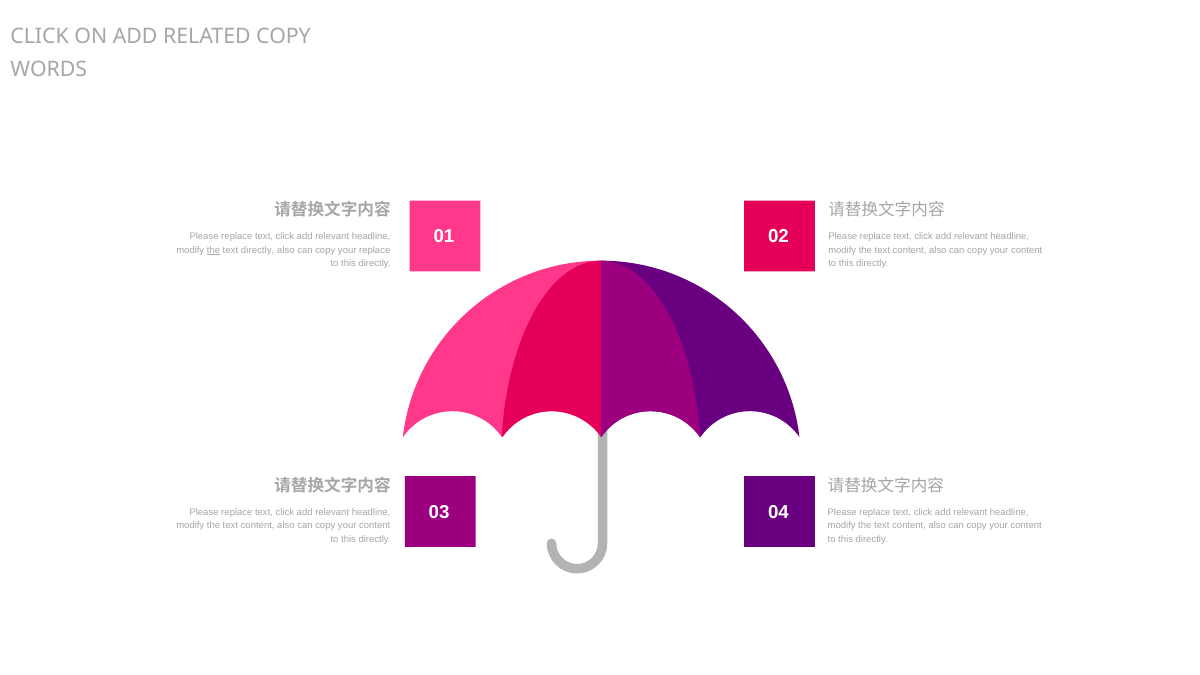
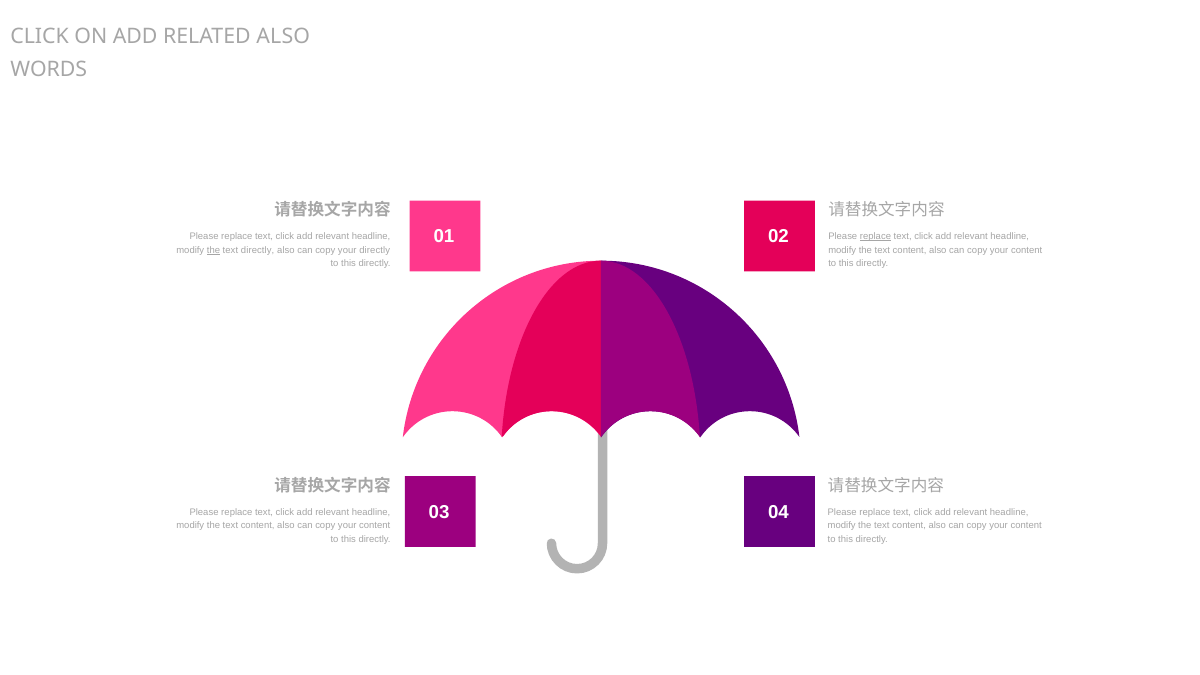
RELATED COPY: COPY -> ALSO (283, 36)
replace underline: none -> present (875, 237)
your replace: replace -> directly (375, 250)
